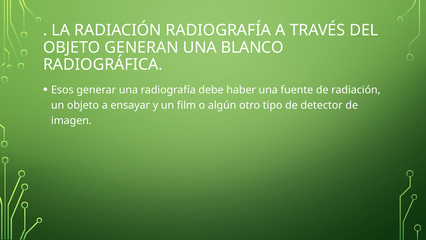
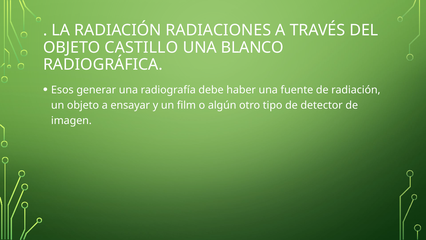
RADIACIÓN RADIOGRAFÍA: RADIOGRAFÍA -> RADIACIONES (218, 30)
GENERAN: GENERAN -> CASTILLO (141, 47)
